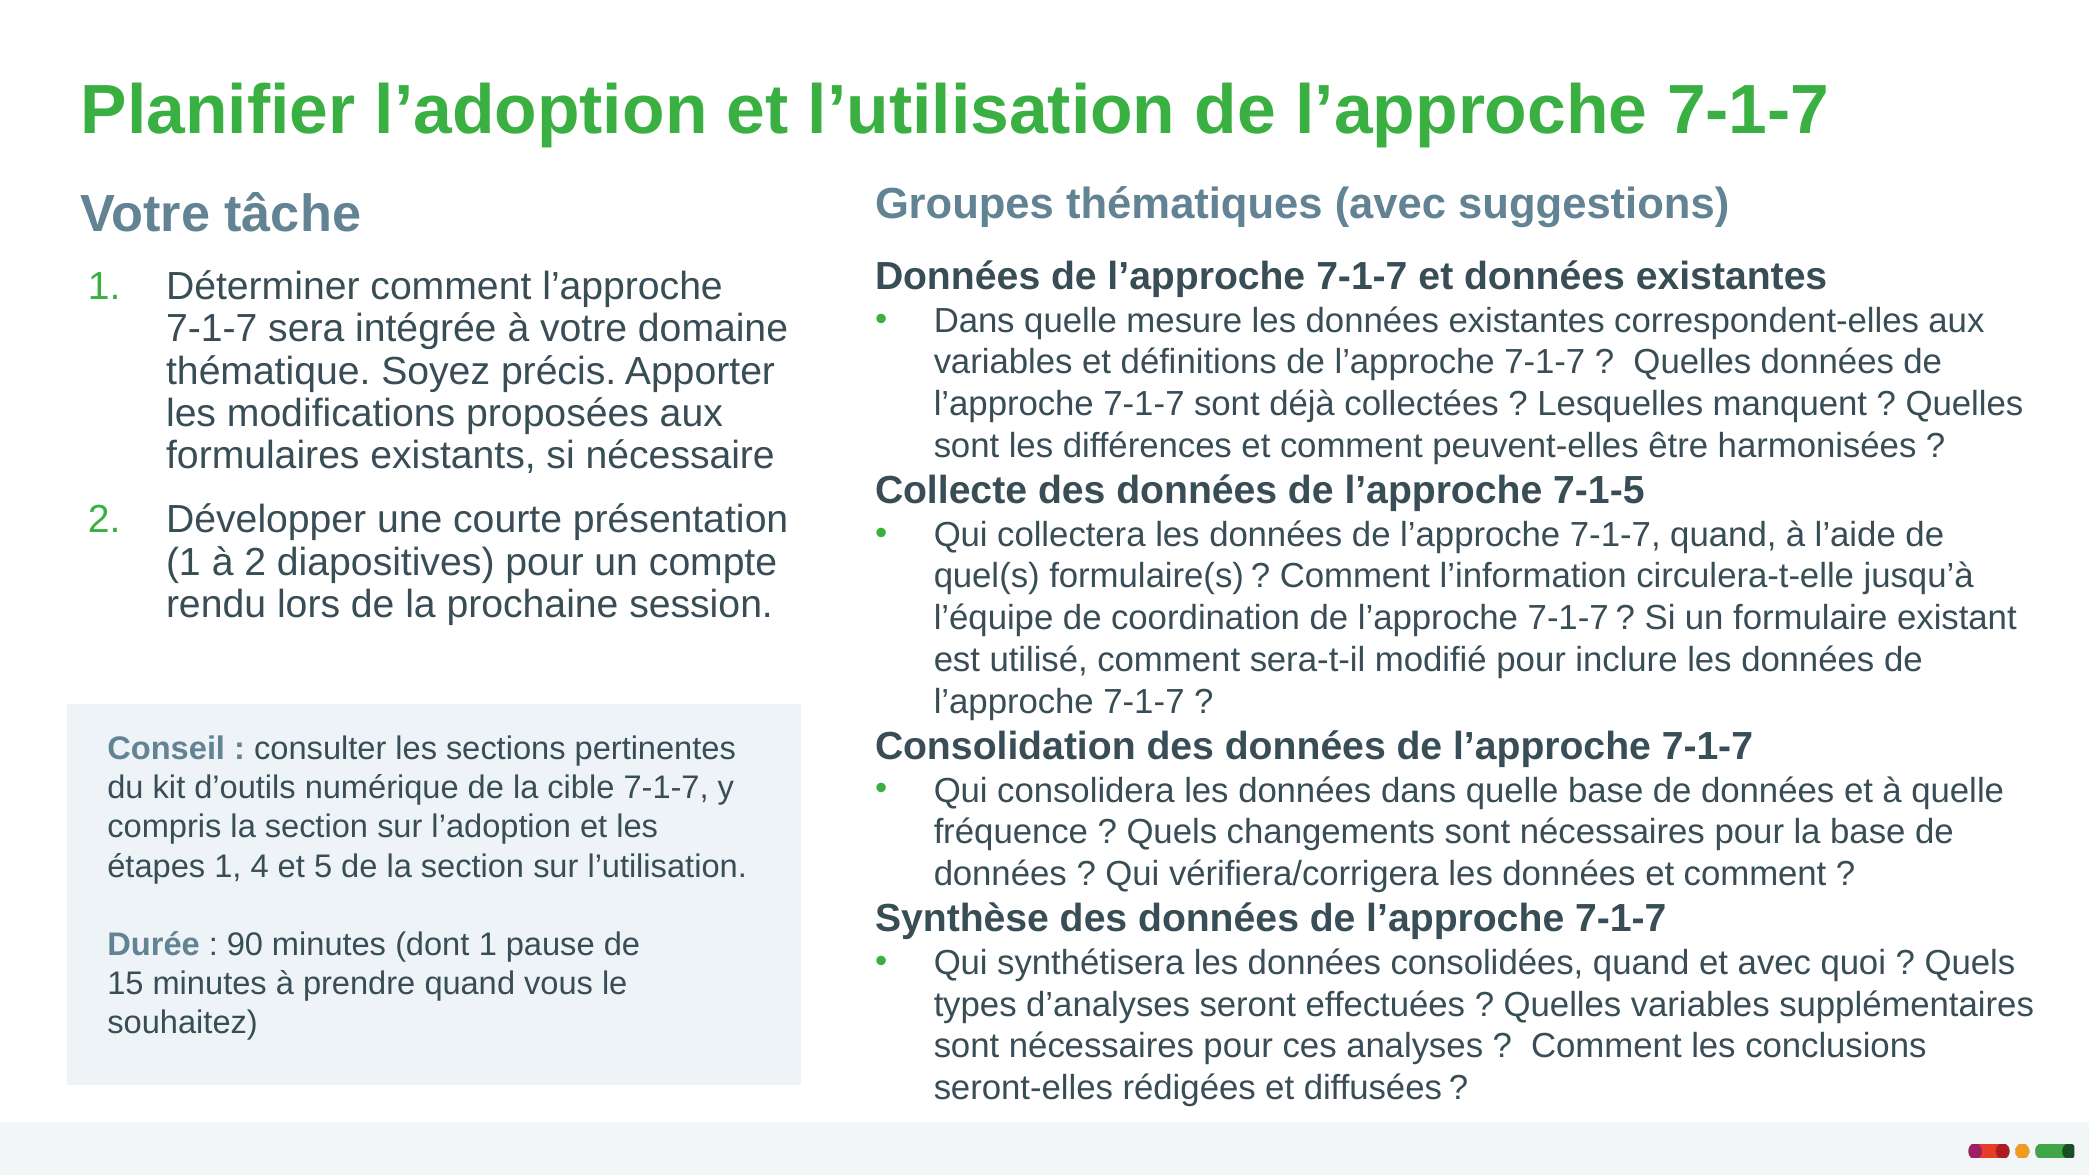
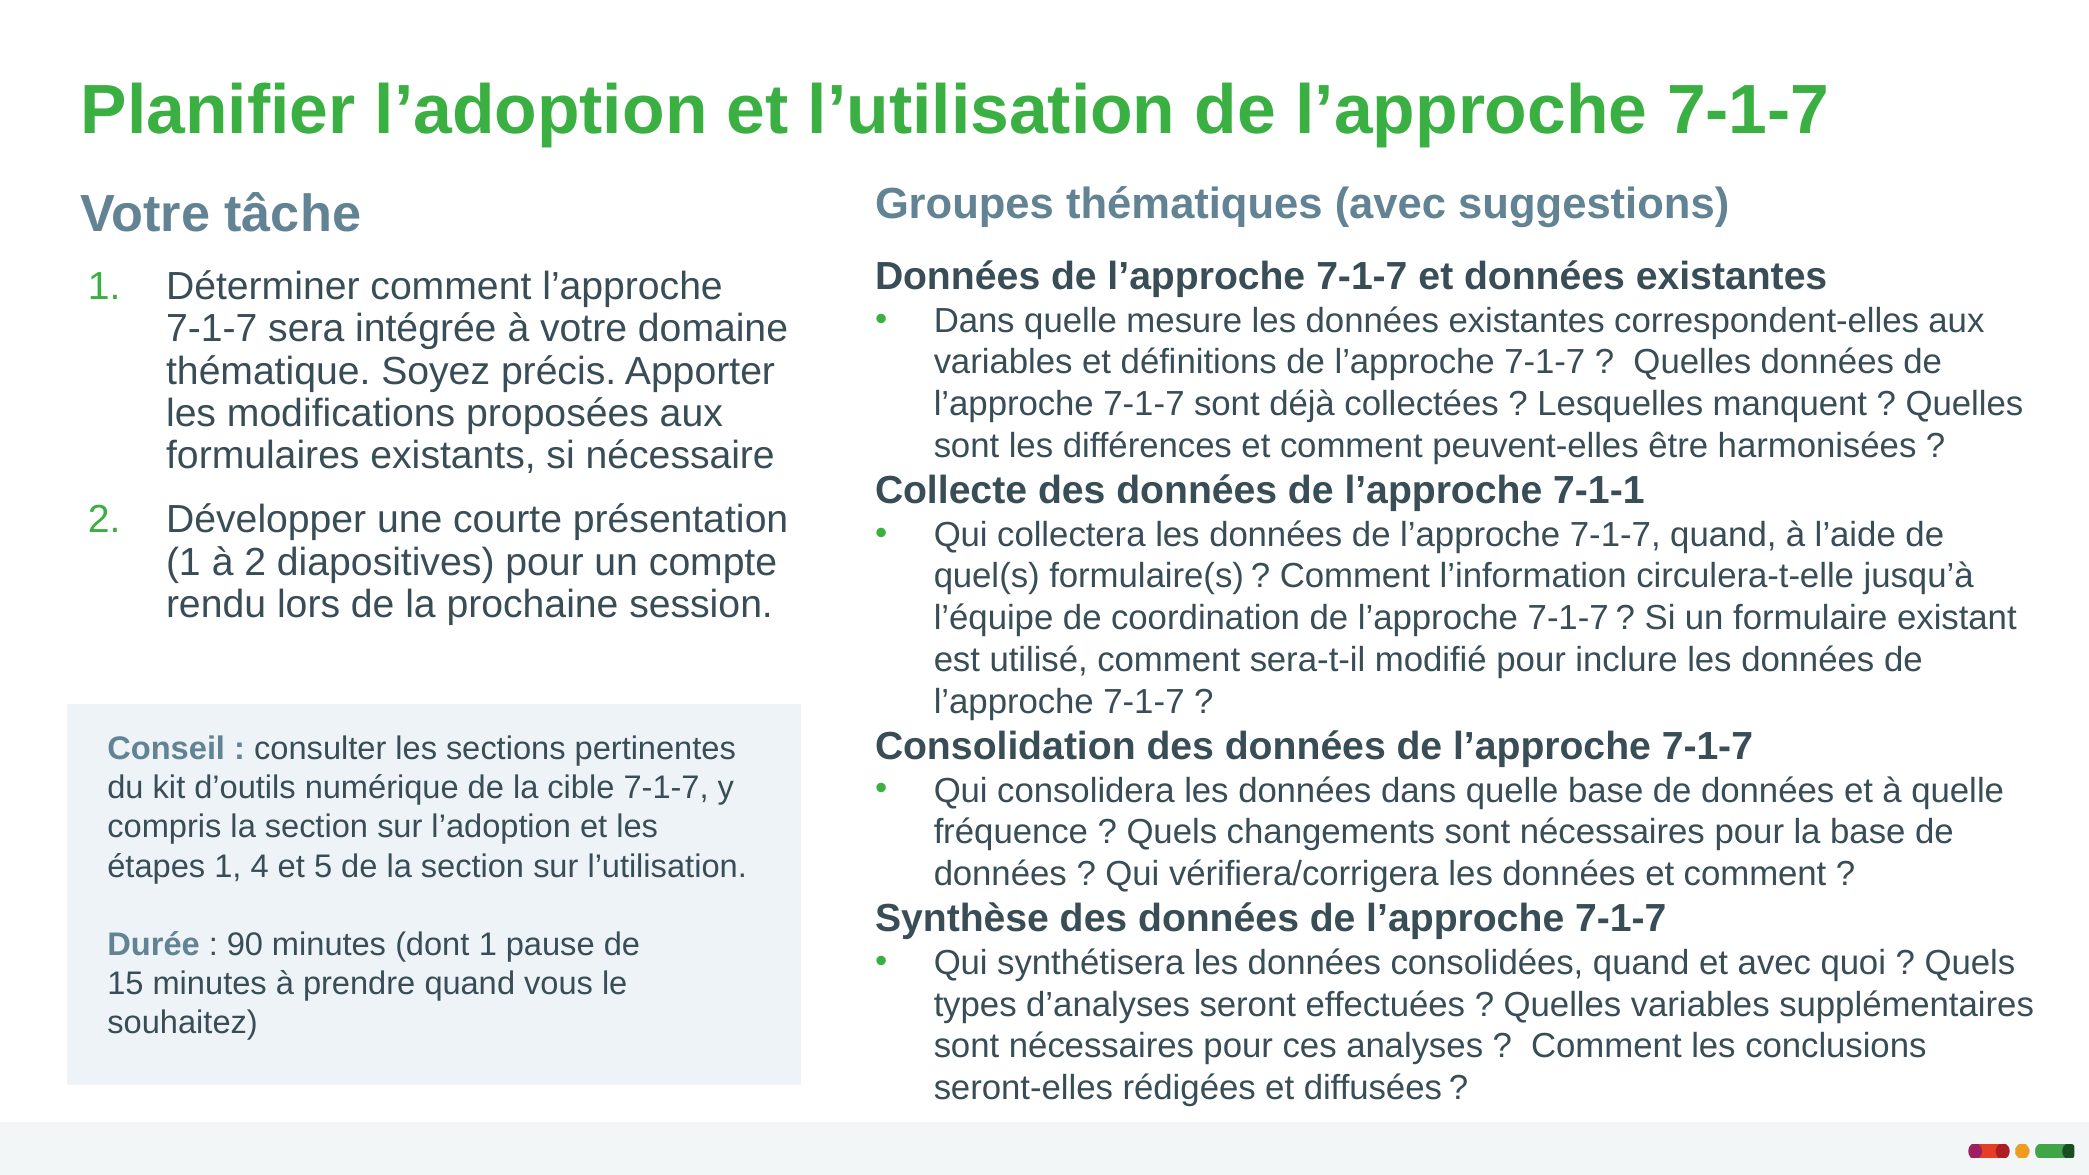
7-1-5: 7-1-5 -> 7-1-1 (1599, 491)
